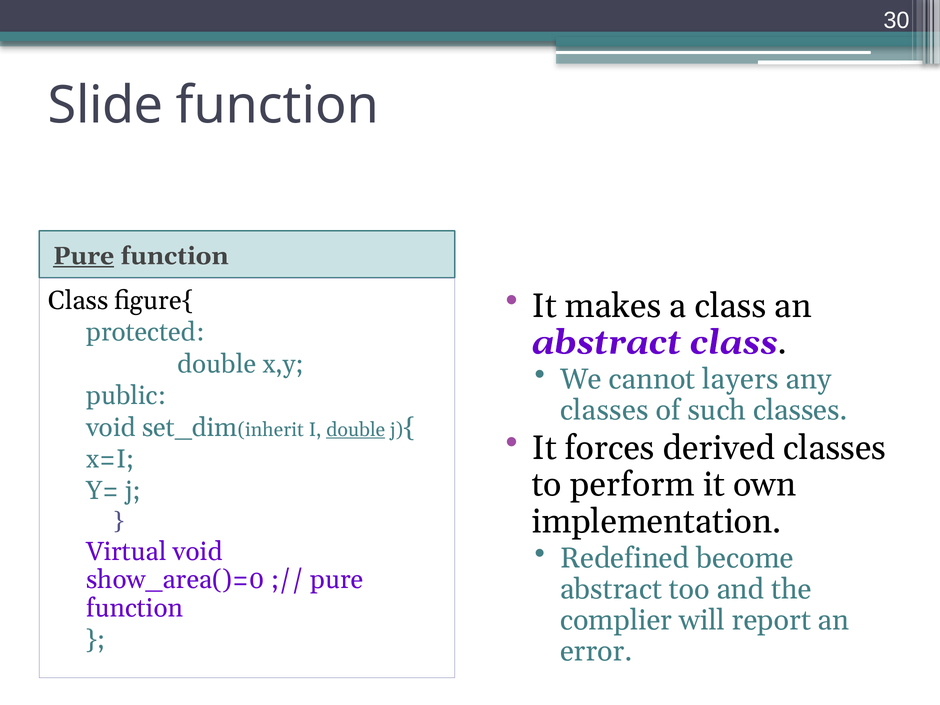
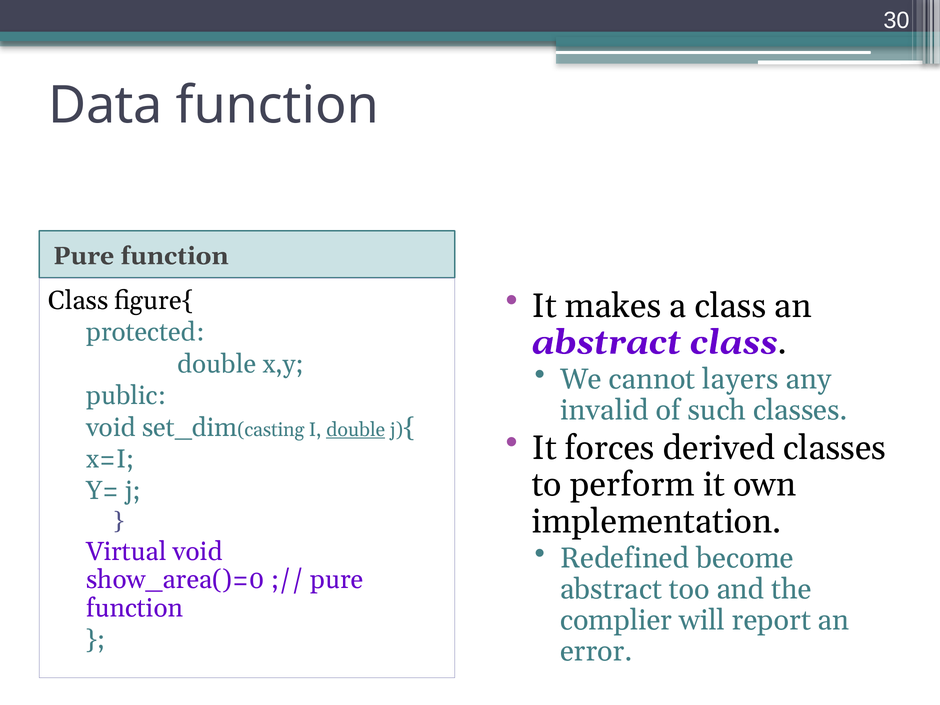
Slide: Slide -> Data (106, 106)
Pure underline: present -> none (84, 256)
classes: classes -> invalid (604, 410)
inherit: inherit -> casting (271, 430)
